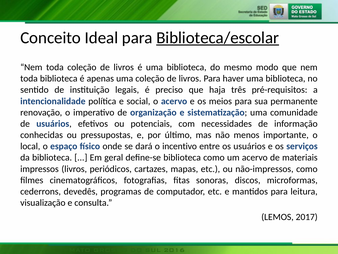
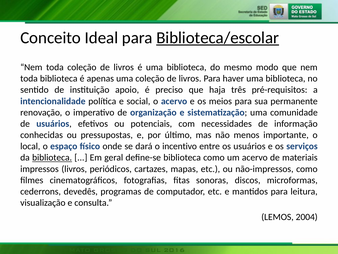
legais: legais -> apoio (127, 90)
biblioteca underline: none -> present (52, 157)
2017: 2017 -> 2004 (307, 216)
